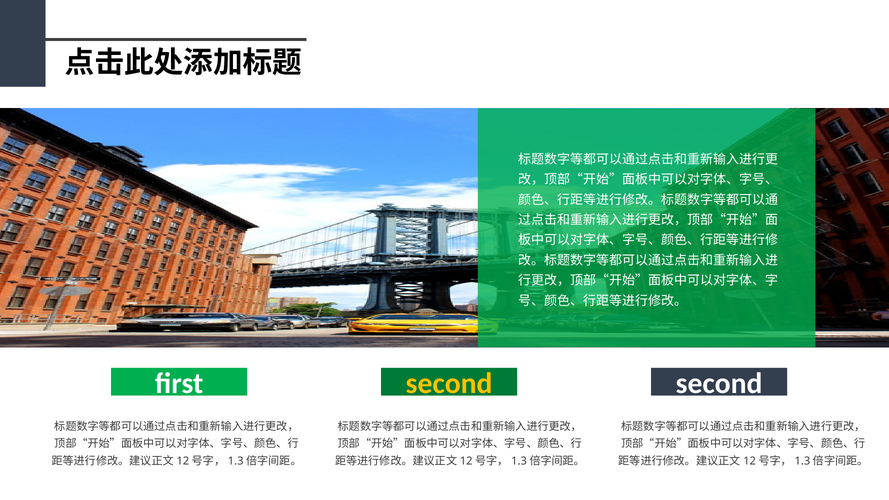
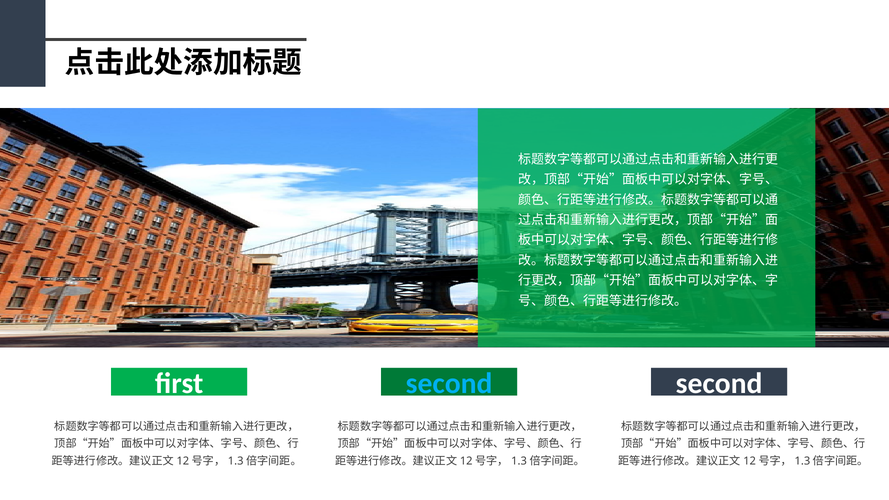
second colour: yellow -> light blue (449, 384)
